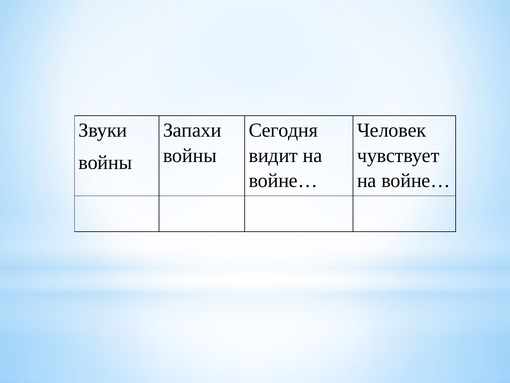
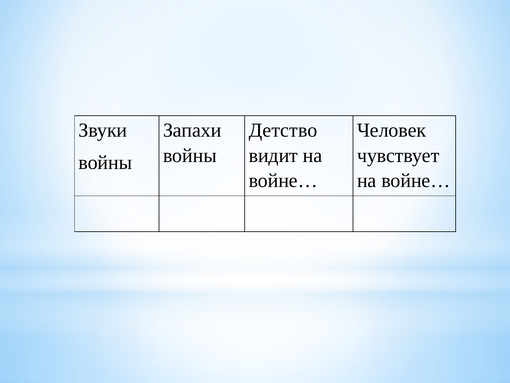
Сегодня: Сегодня -> Детство (283, 130)
